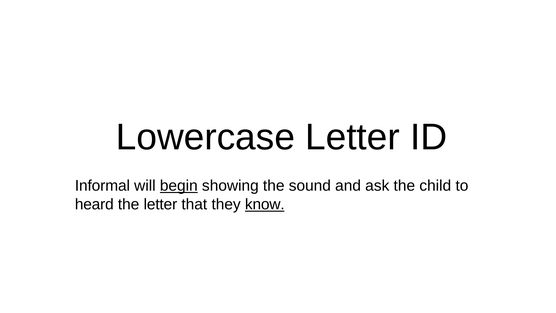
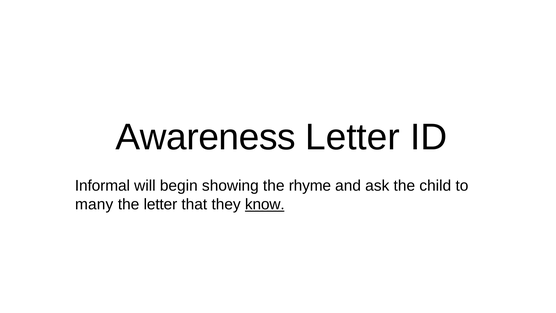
Lowercase: Lowercase -> Awareness (206, 137)
begin underline: present -> none (179, 186)
sound: sound -> rhyme (310, 186)
heard: heard -> many (94, 204)
